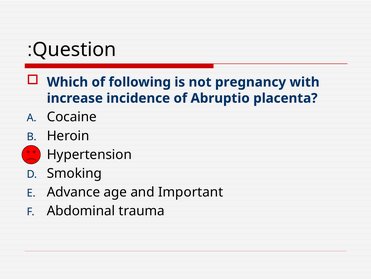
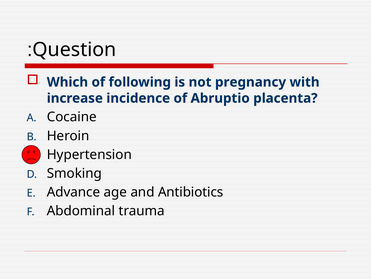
Important: Important -> Antibiotics (191, 192)
